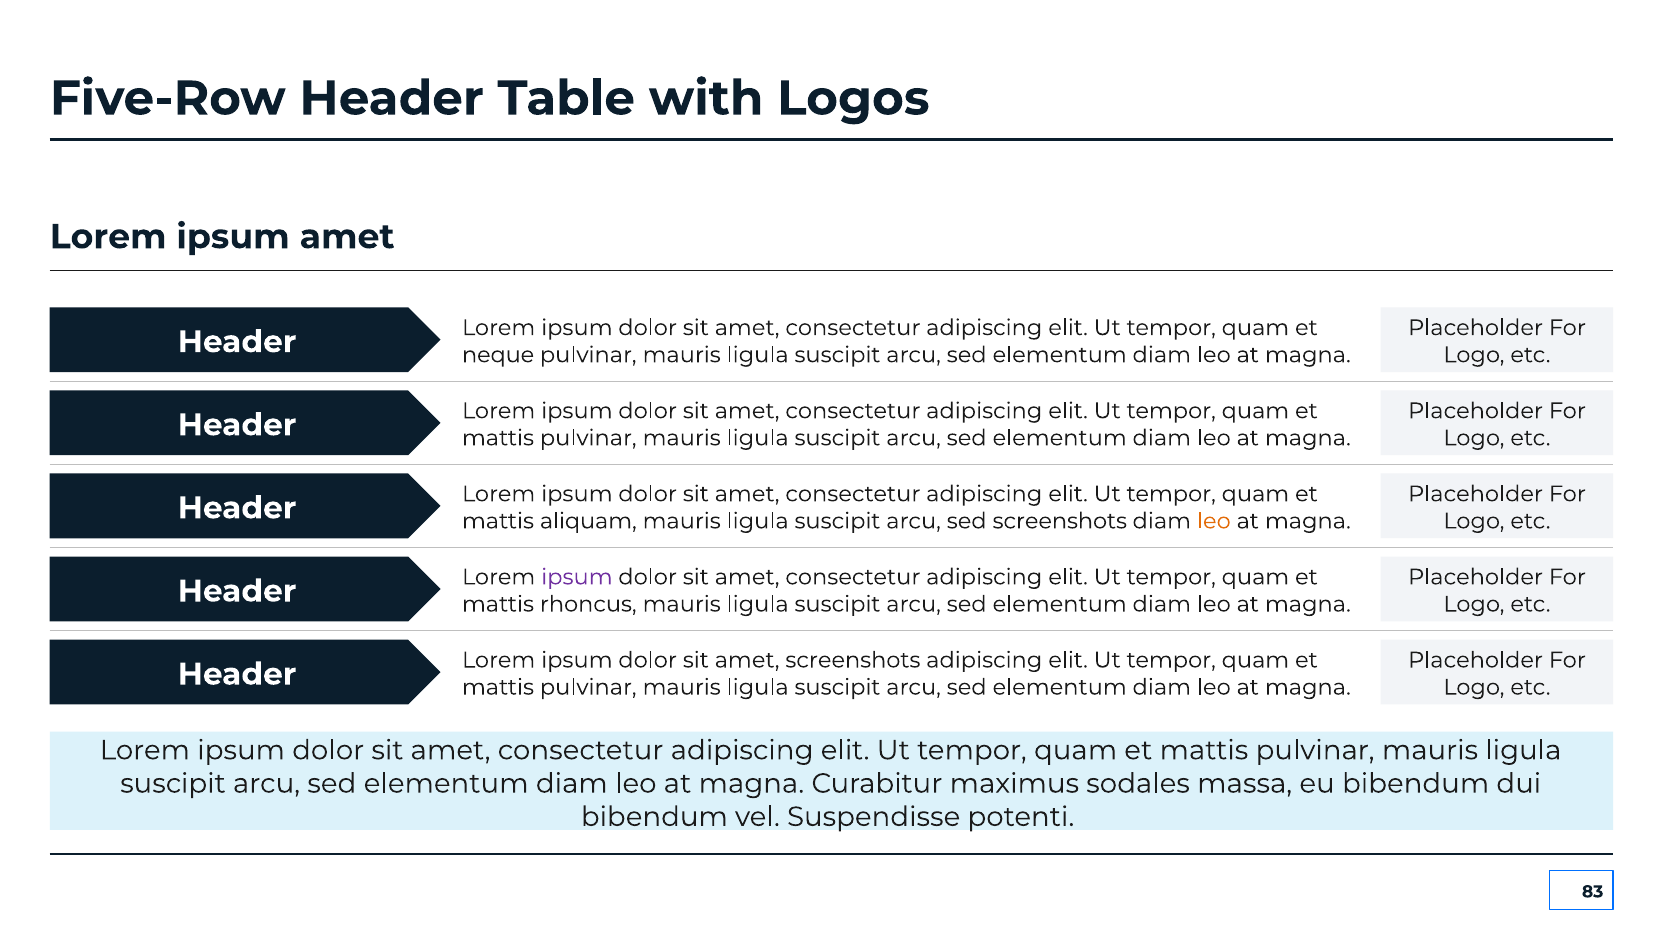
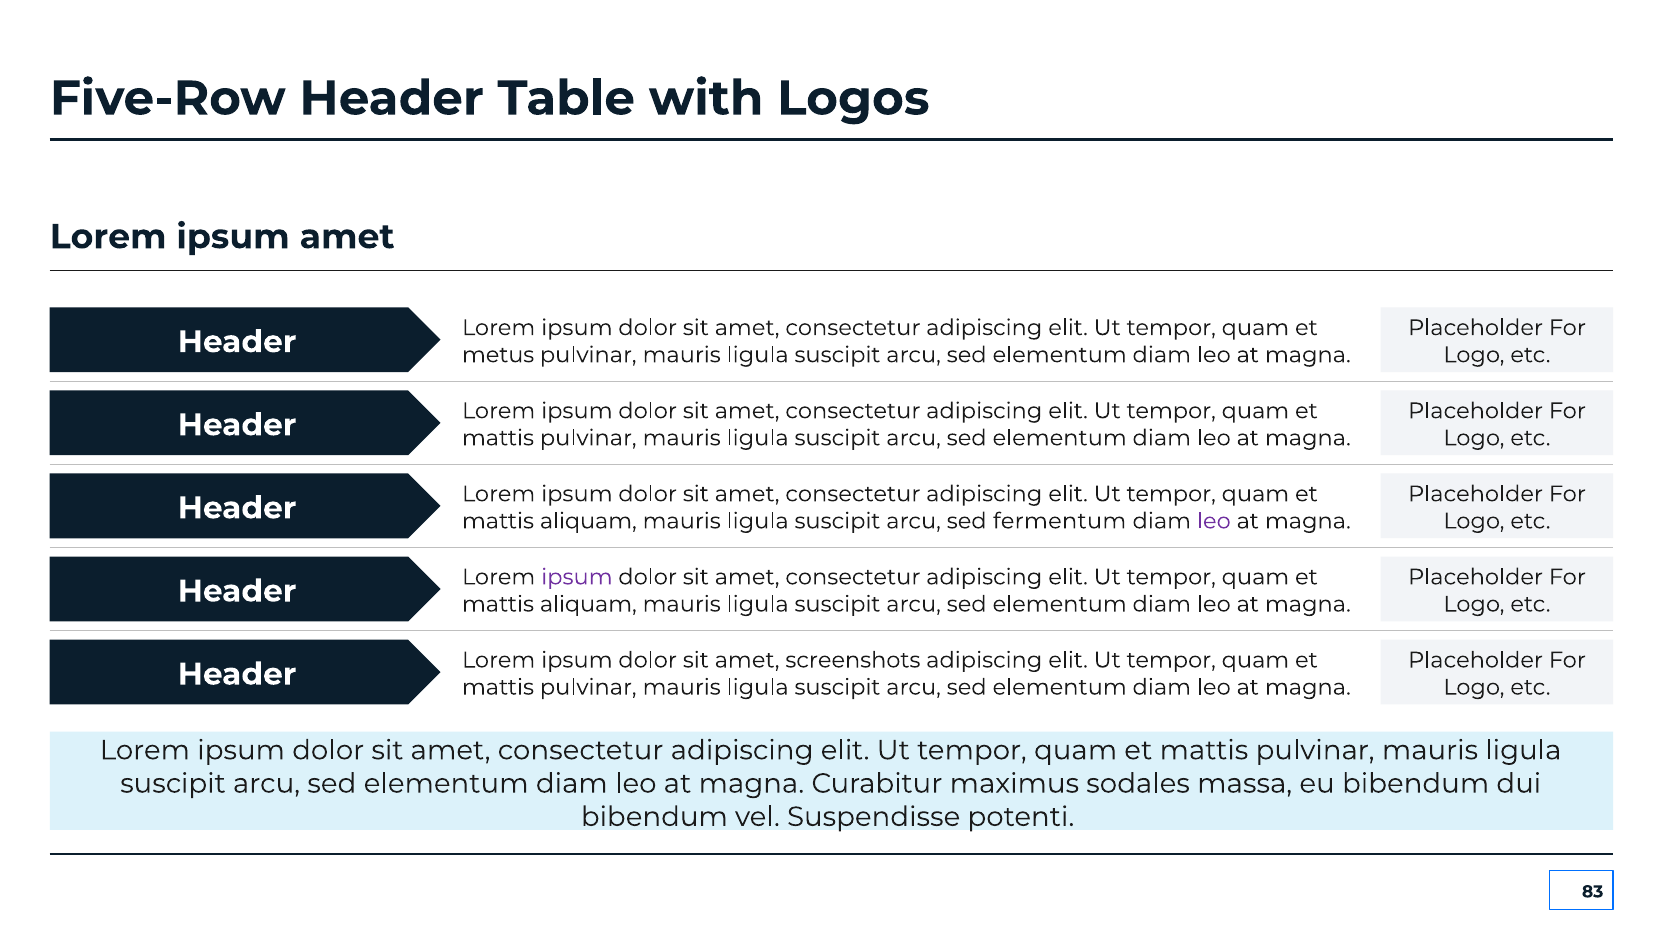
neque: neque -> metus (498, 355)
sed screenshots: screenshots -> fermentum (1060, 521)
leo colour: orange -> purple (1214, 521)
rhoncus: rhoncus -> aliquam (588, 604)
